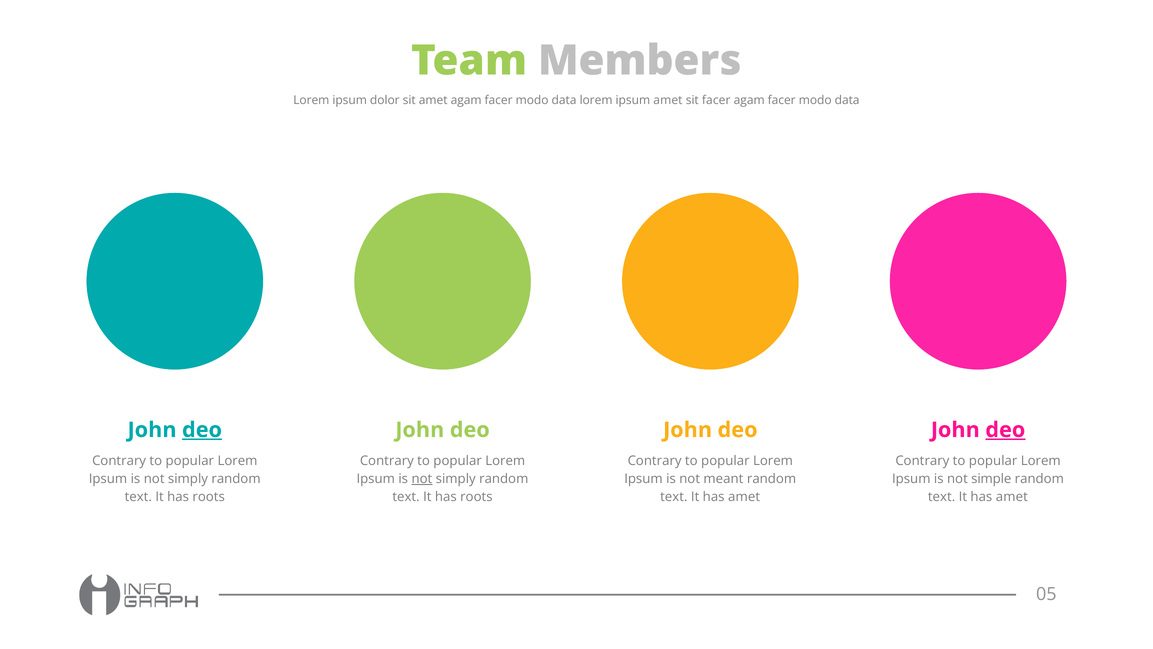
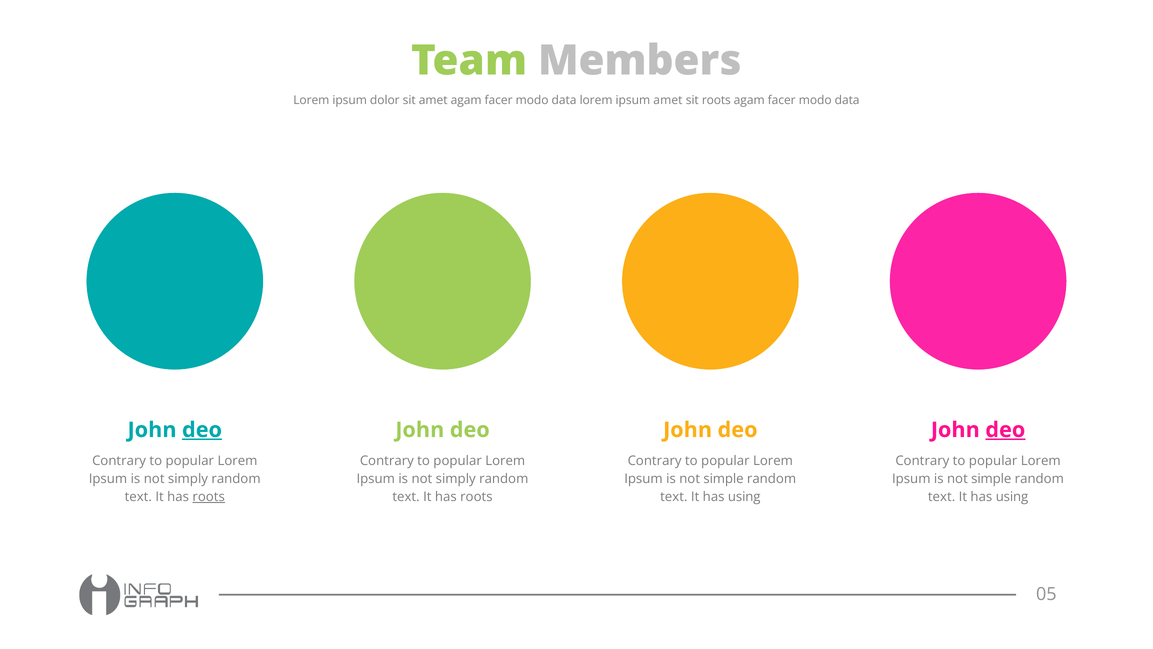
sit facer: facer -> roots (716, 100)
not underline: present -> none (422, 478)
meant: meant -> simple (724, 478)
roots underline: none -> present (209, 496)
amet: amet -> using (744, 496)
amet: amet -> using (1012, 496)
